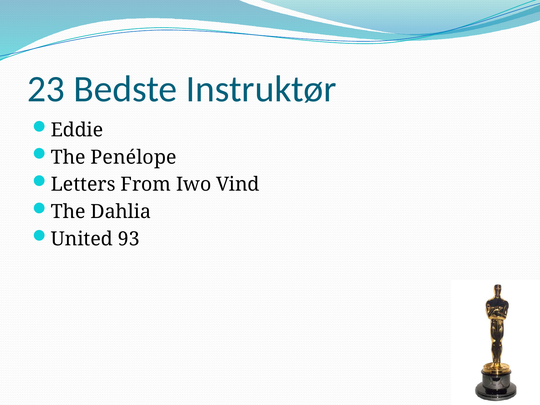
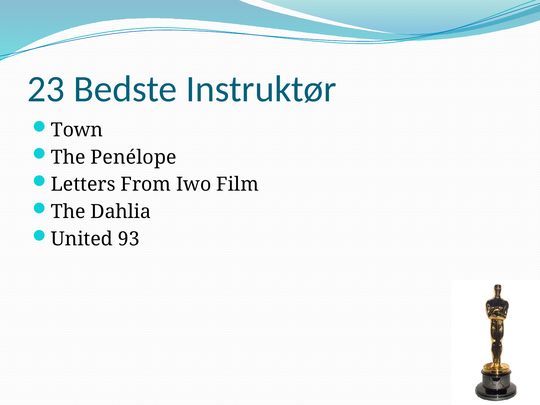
Eddie: Eddie -> Town (77, 130)
Vind: Vind -> Film (238, 185)
